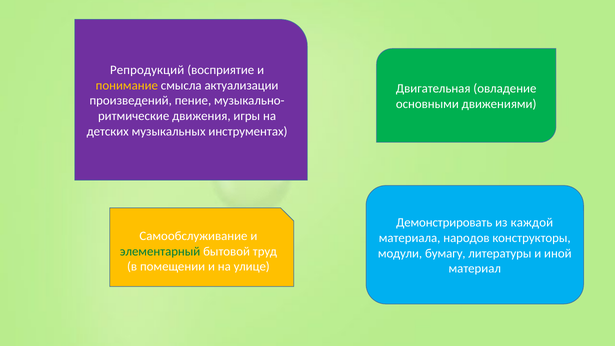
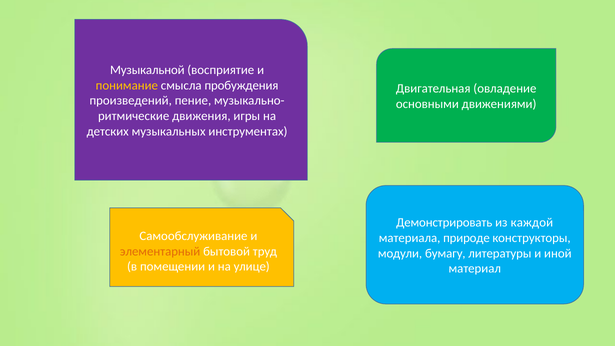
Репродукций: Репродукций -> Музыкальной (147, 70)
актуализации: актуализации -> пробуждения (241, 85)
народов: народов -> природе (466, 238)
элементарный colour: green -> orange (160, 251)
